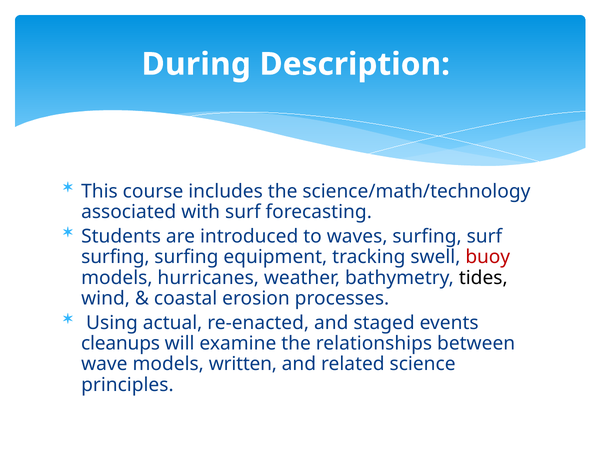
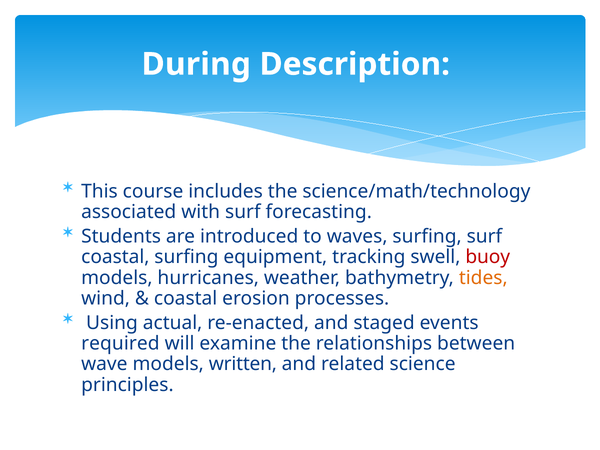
surfing: surfing -> coastal (115, 257)
tides colour: black -> orange (483, 278)
cleanups: cleanups -> required (120, 343)
